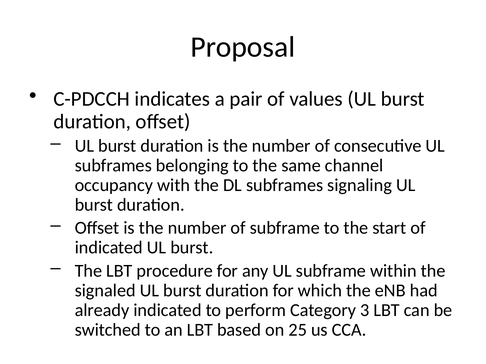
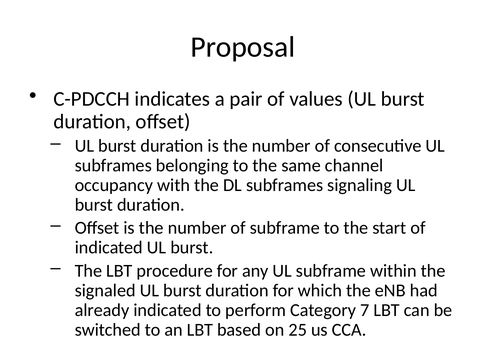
3: 3 -> 7 (365, 310)
